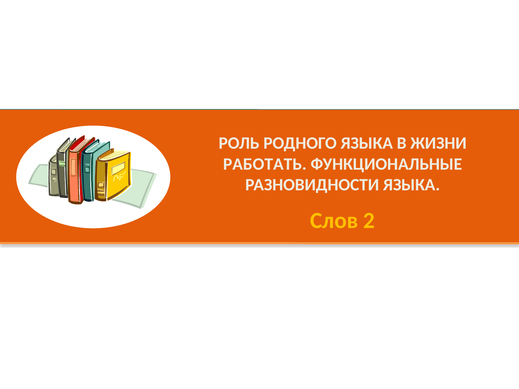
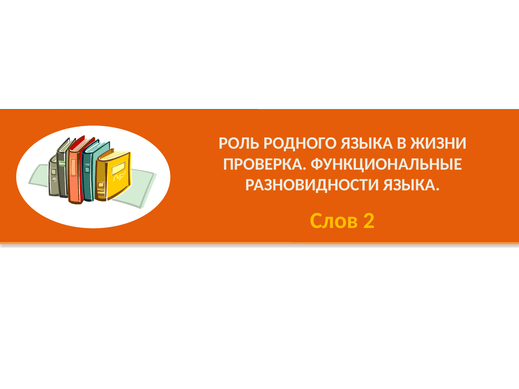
РАБОТАТЬ: РАБОТАТЬ -> ПРОВЕРКА (265, 164)
